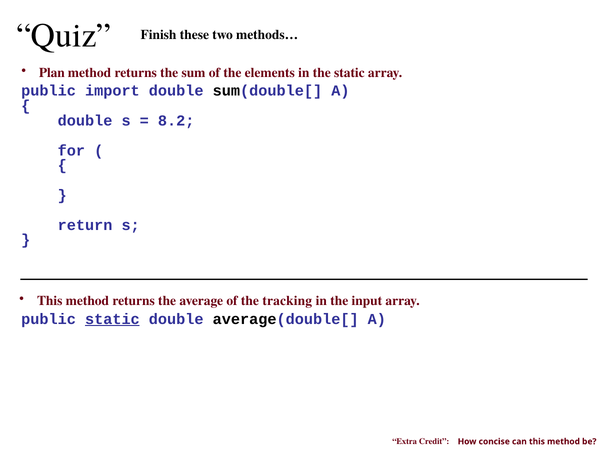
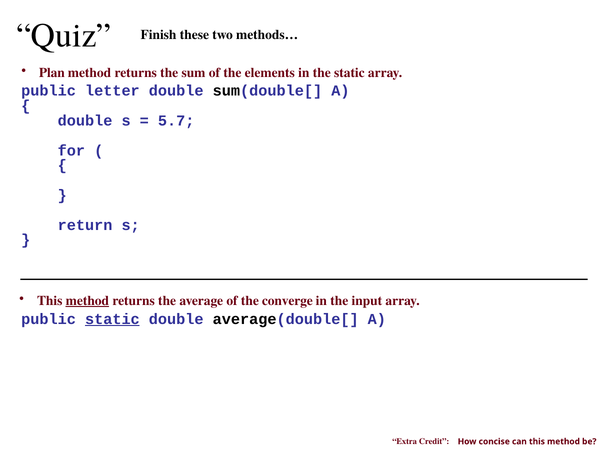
import: import -> letter (112, 91)
8.2: 8.2 -> 5.7 (176, 121)
method underline: none -> present (87, 301)
tracking: tracking -> converge (287, 301)
